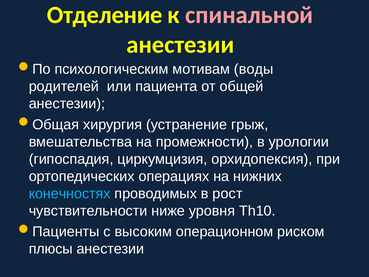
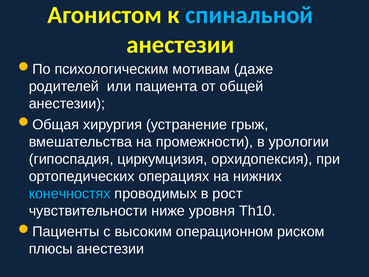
Отделение: Отделение -> Агонистом (105, 15)
спинальной colour: pink -> light blue (249, 15)
воды: воды -> даже (254, 69)
